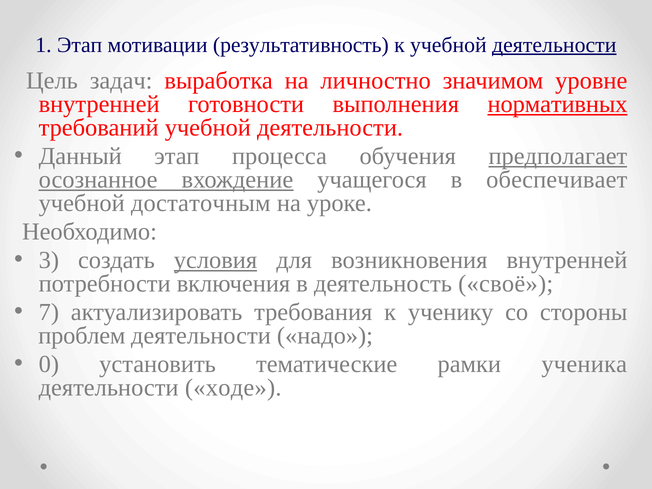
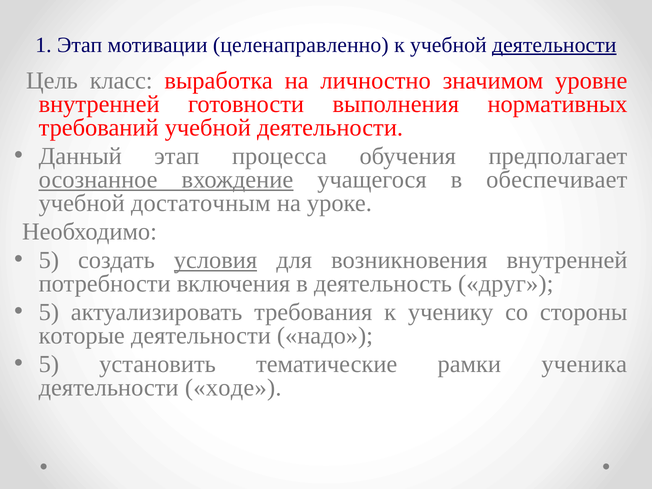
результативность: результативность -> целенаправленно (301, 45)
задач: задач -> класс (121, 81)
нормативных underline: present -> none (558, 104)
предполагает underline: present -> none (558, 156)
3: 3 -> 5 (49, 260)
своё: своё -> друг (506, 284)
7: 7 -> 5 (49, 312)
проблем: проблем -> которые (82, 336)
0: 0 -> 5 (49, 364)
